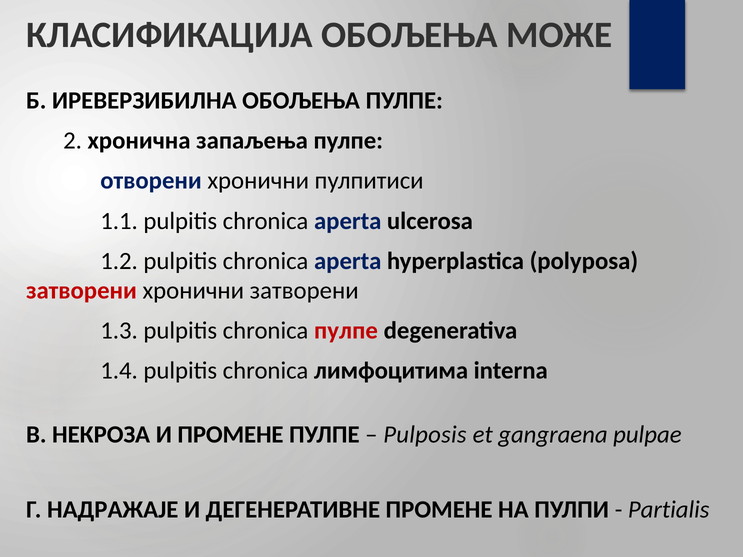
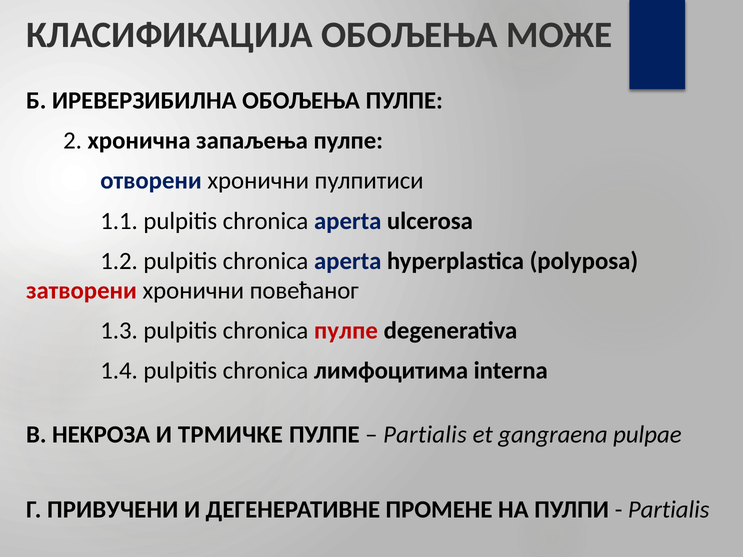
хронични затворени: затворени -> повећаног (304, 291)
И ПРОМЕНЕ: ПРОМЕНЕ -> ТРМИЧКЕ (230, 435)
Pulposis: Pulposis -> Partialis (425, 435)
НАДРАЖАЈЕ: НАДРАЖАЈЕ -> ПРИВУЧЕНИ (113, 510)
